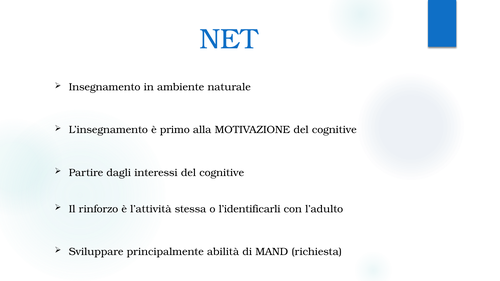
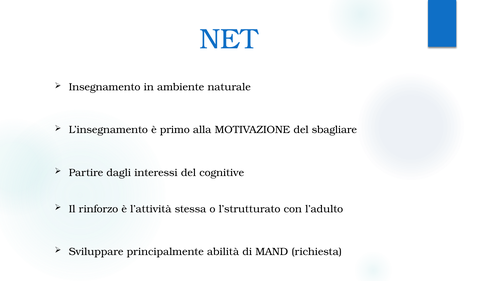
MOTIVAZIONE del cognitive: cognitive -> sbagliare (334, 130)
l’identificarli: l’identificarli -> l’strutturato (250, 209)
